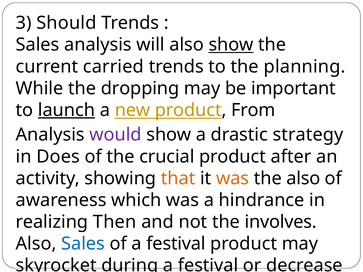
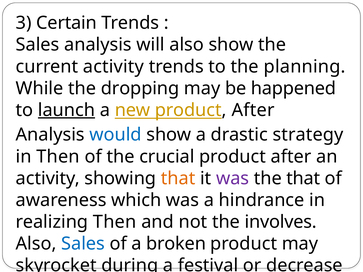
Should: Should -> Certain (67, 23)
show underline: present -> none (231, 45)
current carried: carried -> activity (113, 67)
important: important -> happened (293, 88)
new product From: From -> After (253, 110)
would colour: purple -> blue (115, 135)
in Does: Does -> Then (58, 157)
was colour: orange -> purple (233, 178)
the also: also -> that (303, 178)
of a festival: festival -> broken (176, 244)
